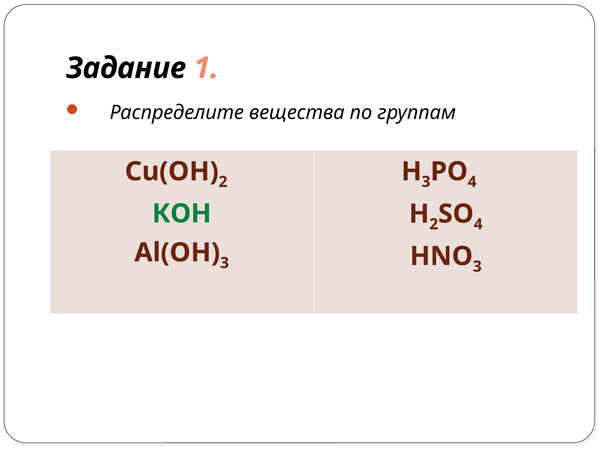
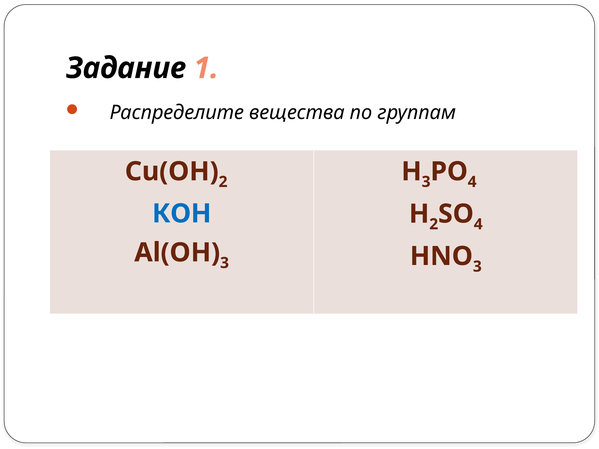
КОН colour: green -> blue (182, 214)
